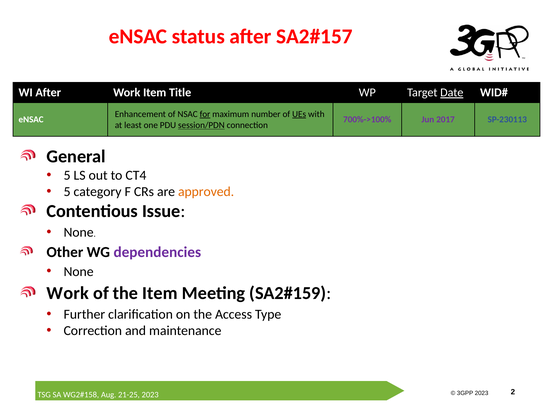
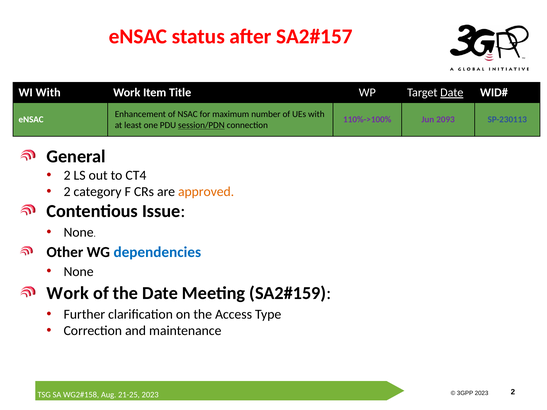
WI After: After -> With (48, 93)
for underline: present -> none (205, 114)
UEs underline: present -> none (299, 114)
700%->100%: 700%->100% -> 110%->100% (367, 120)
2017: 2017 -> 2093 (446, 120)
5: 5 -> 2 (67, 175)
5: 5 -> 2 (67, 192)
dependencies colour: purple -> blue (157, 252)
the Item: Item -> Date (160, 293)
